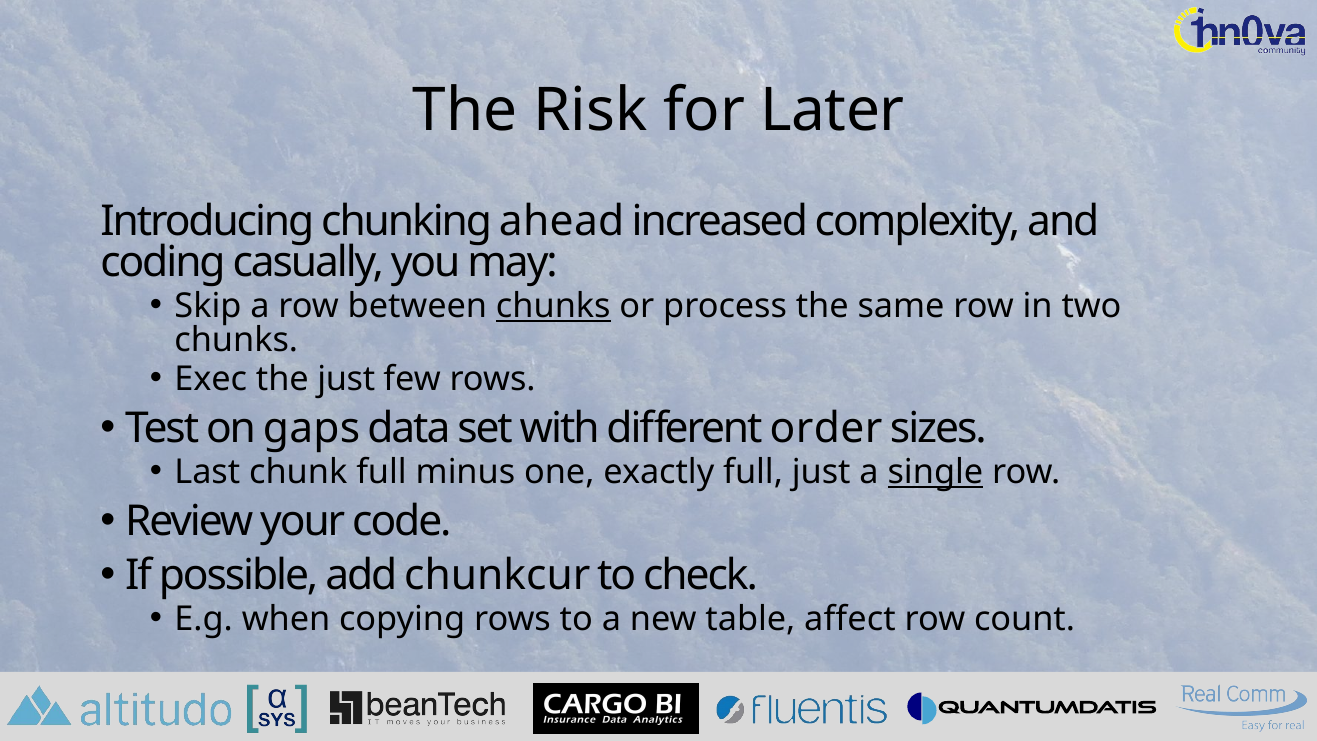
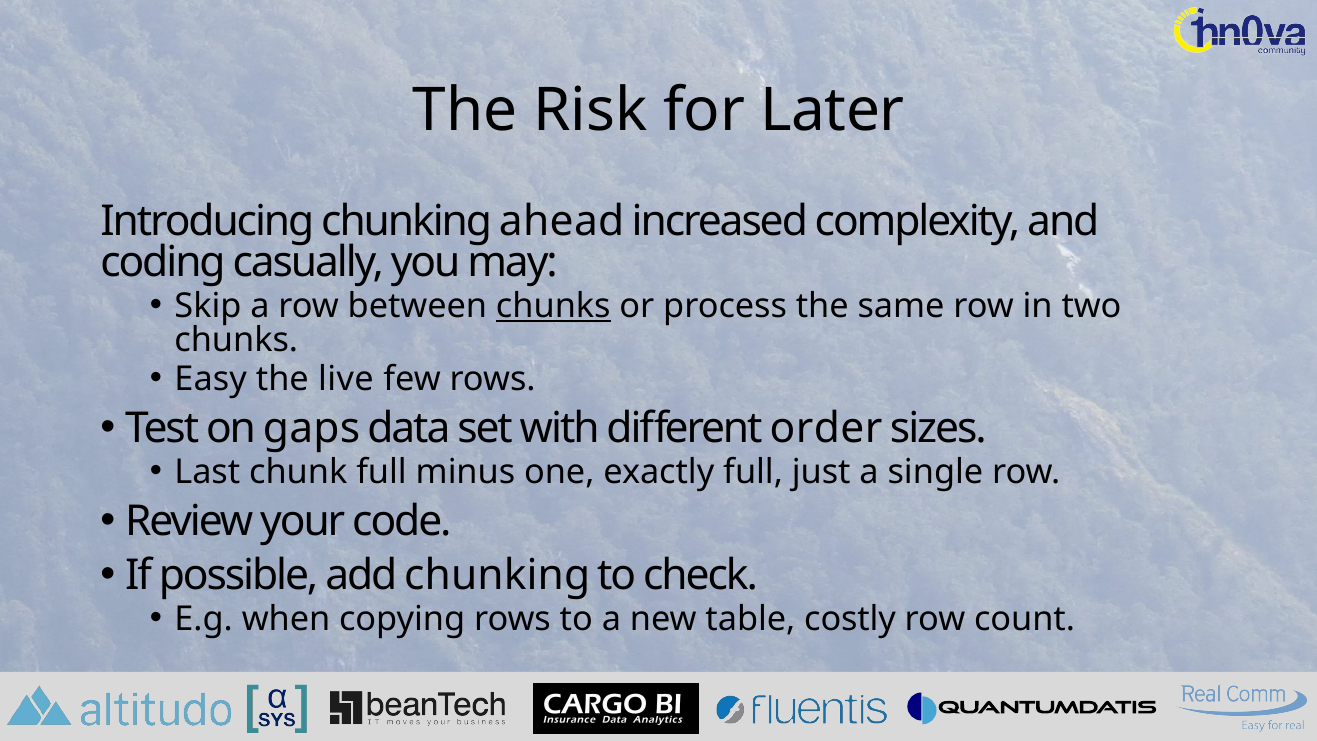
Exec: Exec -> Easy (211, 379)
the just: just -> live (346, 379)
single underline: present -> none (935, 472)
add chunkcur: chunkcur -> chunking (497, 575)
affect: affect -> costly (850, 619)
